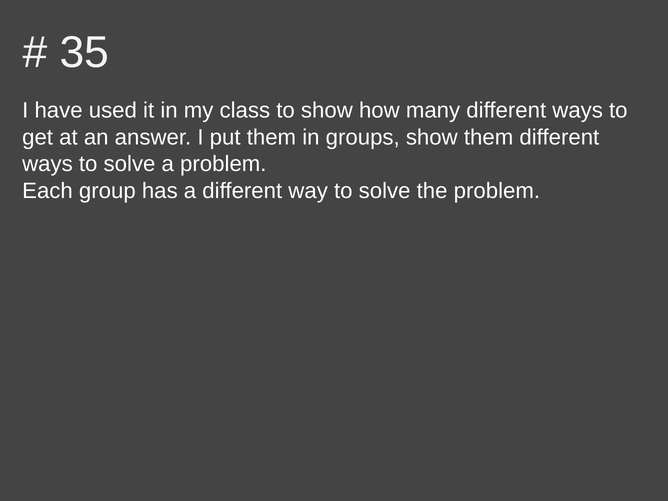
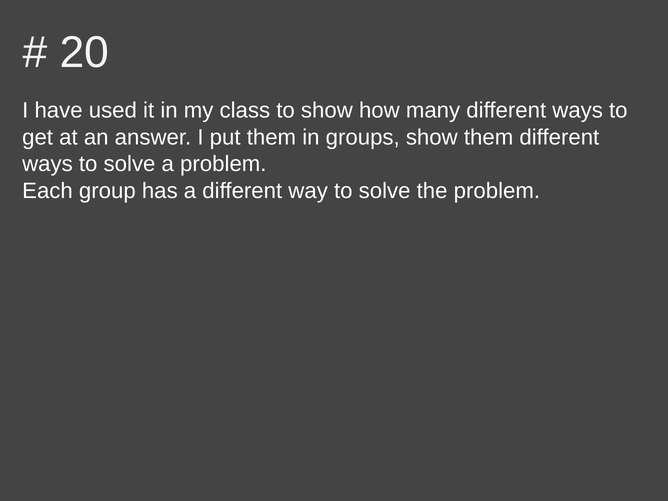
35: 35 -> 20 (84, 52)
